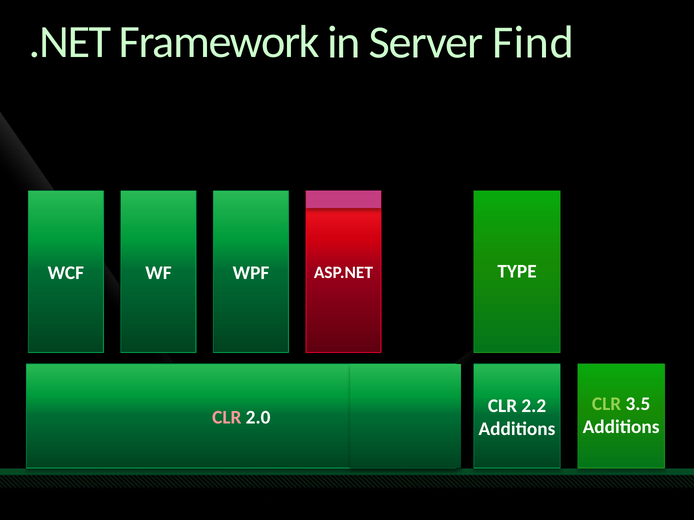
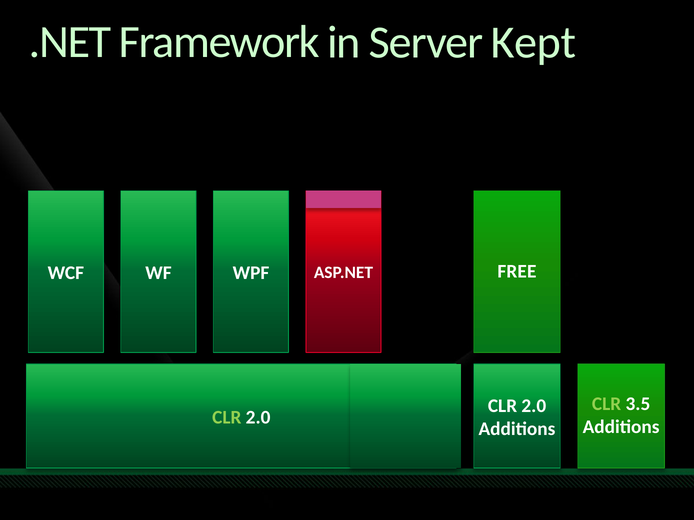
Find: Find -> Kept (533, 43)
TYPE: TYPE -> FREE (517, 271)
2.2: 2.2 -> 2.0 (534, 406)
CLR colour: pink -> light green (227, 418)
